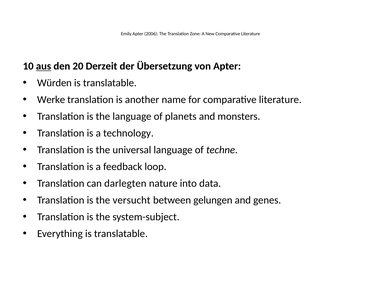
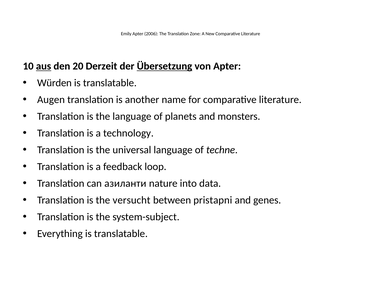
Übersetzung underline: none -> present (165, 66)
Werke: Werke -> Augen (51, 100)
darlegten: darlegten -> азиланти (125, 183)
gelungen: gelungen -> pristapni (213, 200)
